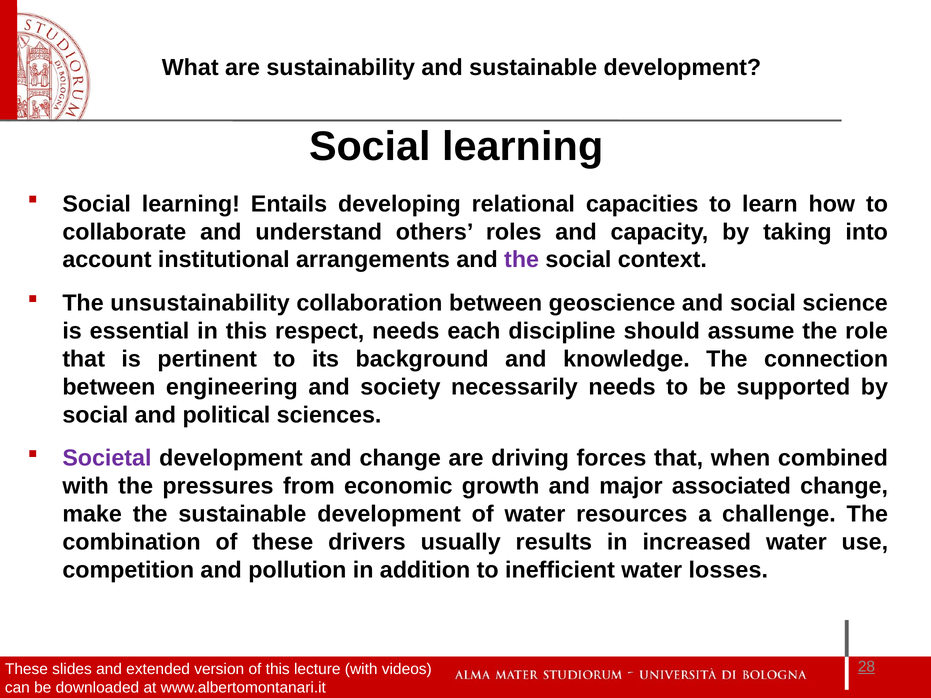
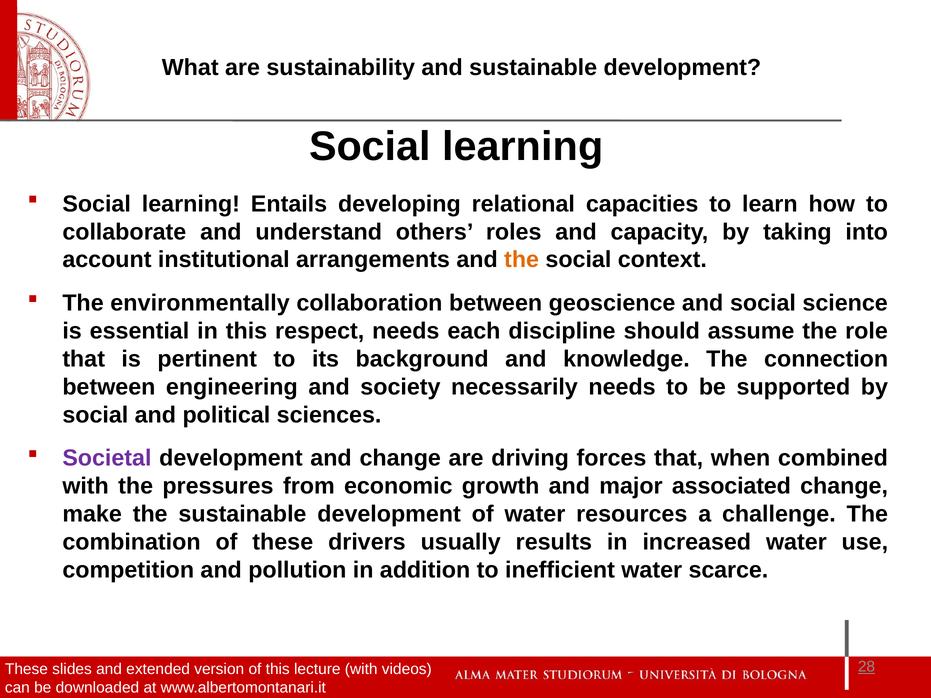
the colour: purple -> orange (522, 260)
unsustainability: unsustainability -> environmentally (200, 303)
losses: losses -> scarce (728, 570)
